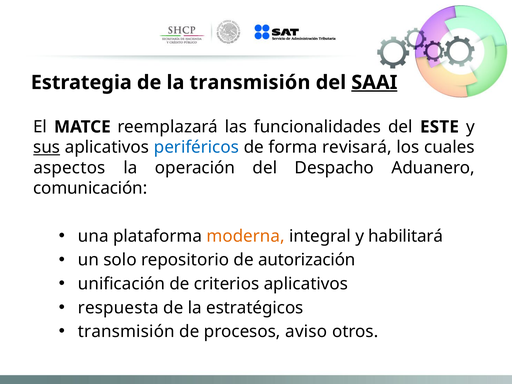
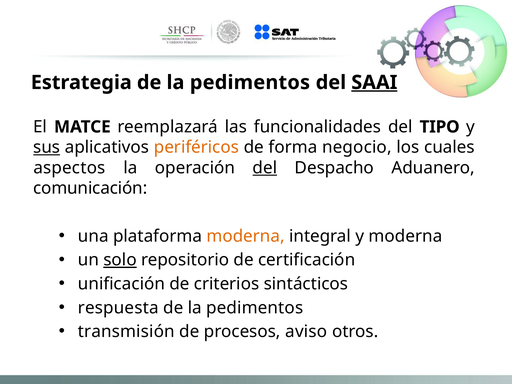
Estrategia de la transmisión: transmisión -> pedimentos (250, 83)
ESTE: ESTE -> TIPO (440, 127)
periféricos colour: blue -> orange (196, 147)
revisará: revisará -> negocio (357, 147)
del underline: none -> present (265, 168)
y habilitará: habilitará -> moderna (405, 236)
solo underline: none -> present (120, 260)
autorización: autorización -> certificación (307, 260)
criterios aplicativos: aplicativos -> sintácticos (306, 284)
estratégicos: estratégicos -> pedimentos (255, 308)
